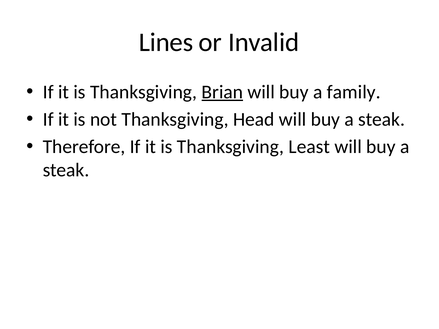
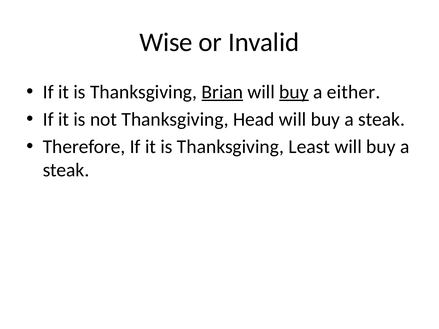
Lines: Lines -> Wise (166, 42)
buy underline: none -> present (294, 92)
family: family -> either (354, 92)
